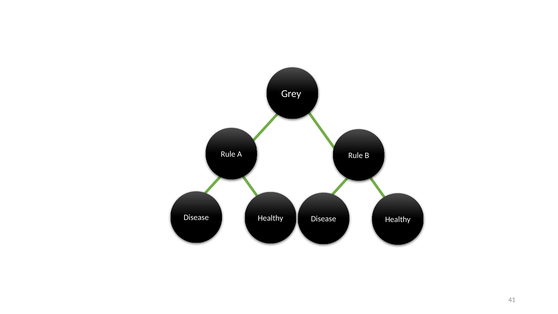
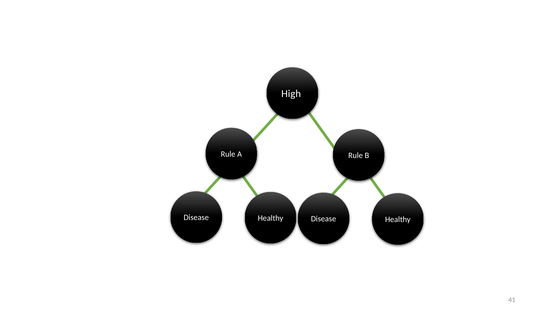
Grey: Grey -> High (291, 94)
